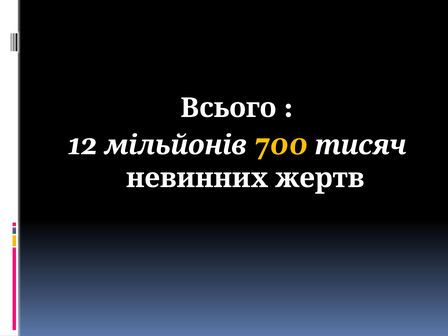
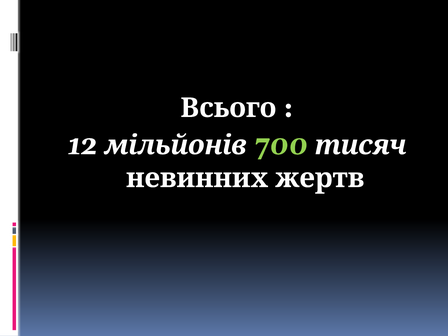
700 colour: yellow -> light green (281, 145)
